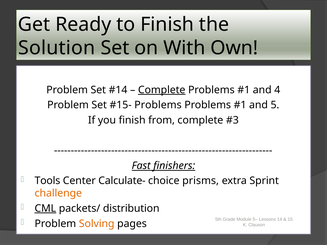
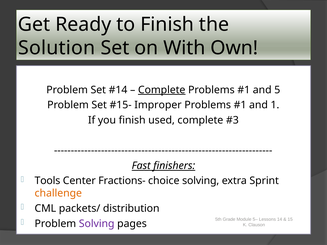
4: 4 -> 5 (277, 90)
Problems: Problems -> Improper (158, 105)
5: 5 -> 1 (275, 105)
from: from -> used (162, 120)
Calculate-: Calculate- -> Fractions- (122, 181)
choice prisms: prisms -> solving (201, 181)
CML underline: present -> none (45, 209)
Solving colour: orange -> purple (97, 224)
